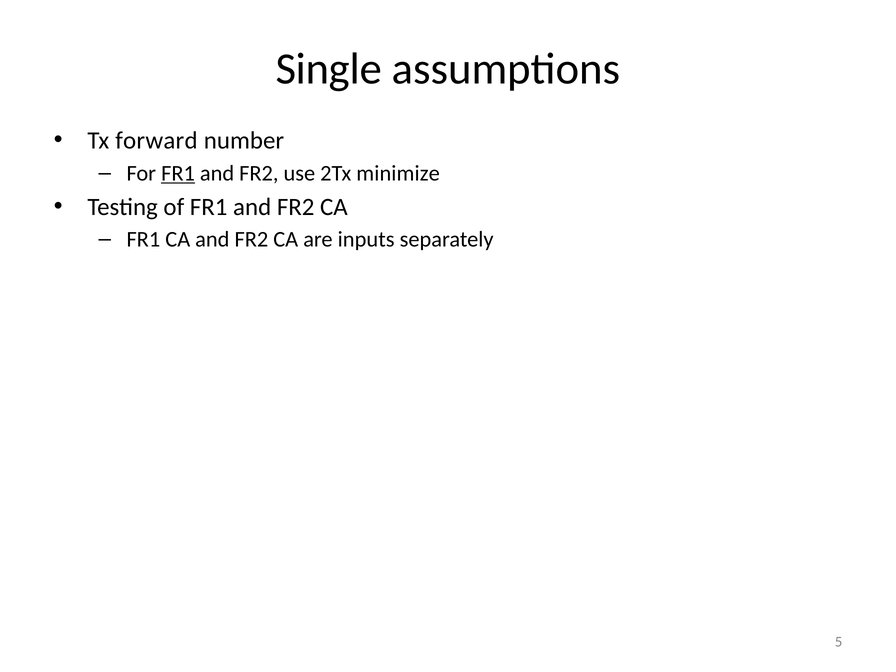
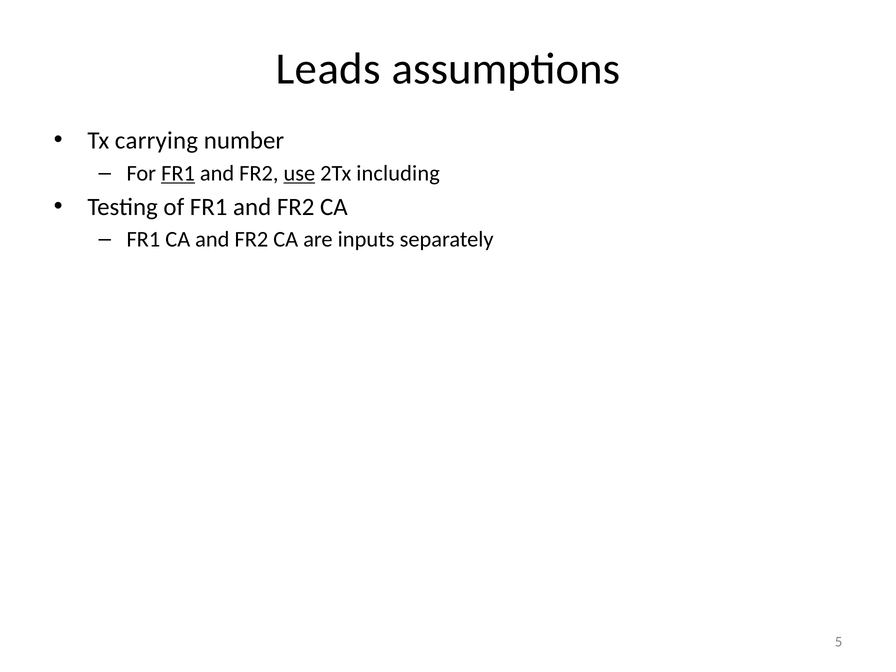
Single: Single -> Leads (328, 69)
forward: forward -> carrying (156, 141)
use underline: none -> present (299, 173)
minimize: minimize -> including (398, 173)
